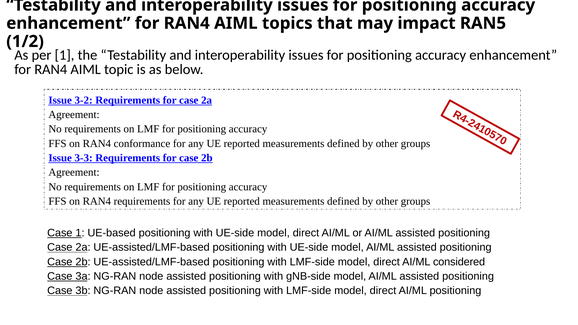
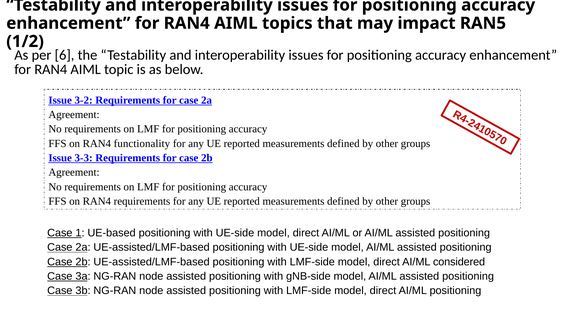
per 1: 1 -> 6 (65, 55)
conformance: conformance -> functionality (142, 144)
